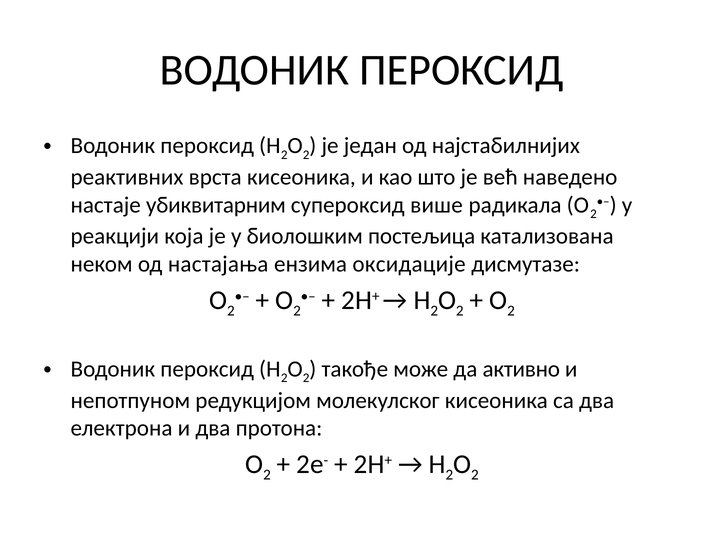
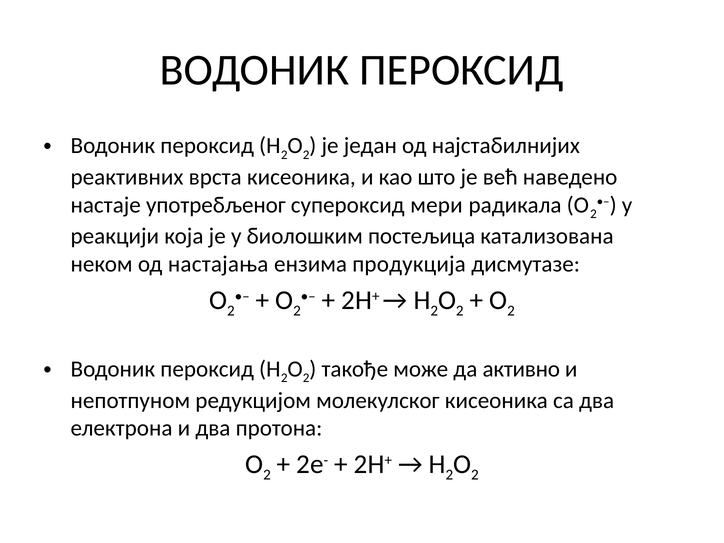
убиквитарним: убиквитарним -> употребљеног (216, 205)
више: више -> мери (436, 205)
оксидације: оксидације -> продукција (409, 264)
